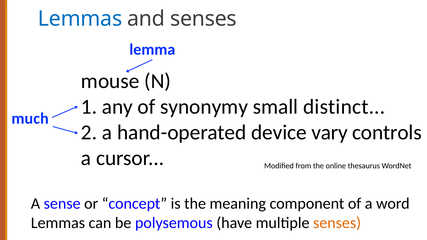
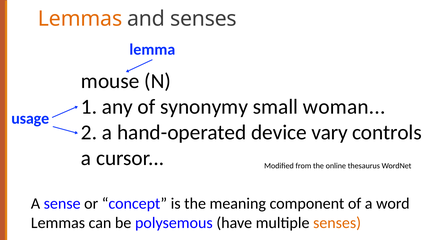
Lemmas colour: blue -> orange (80, 19)
distinct: distinct -> woman (344, 107)
much: much -> usage (30, 119)
